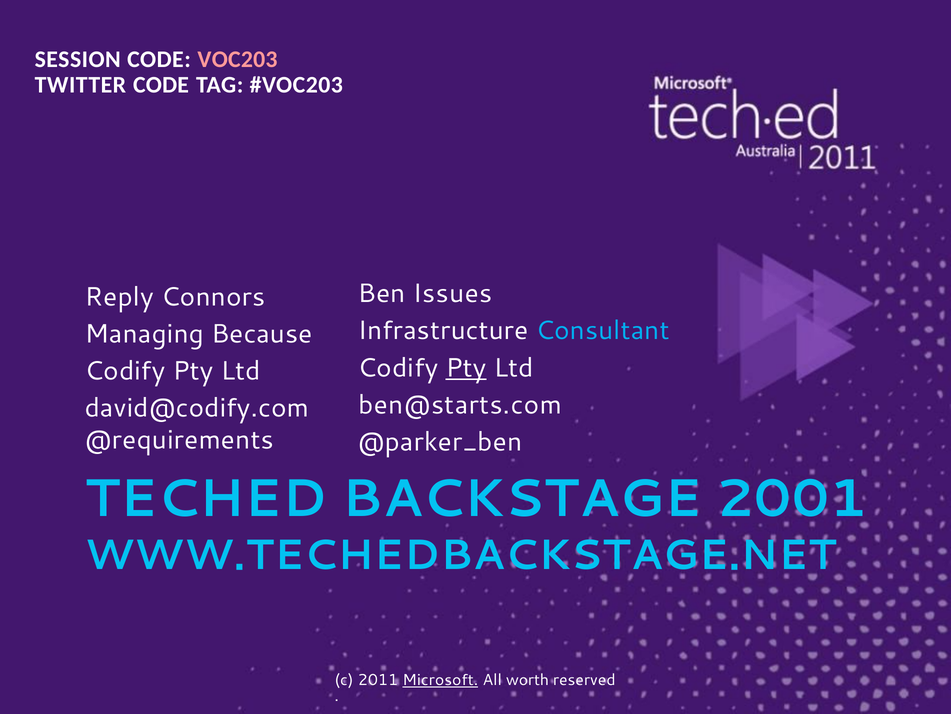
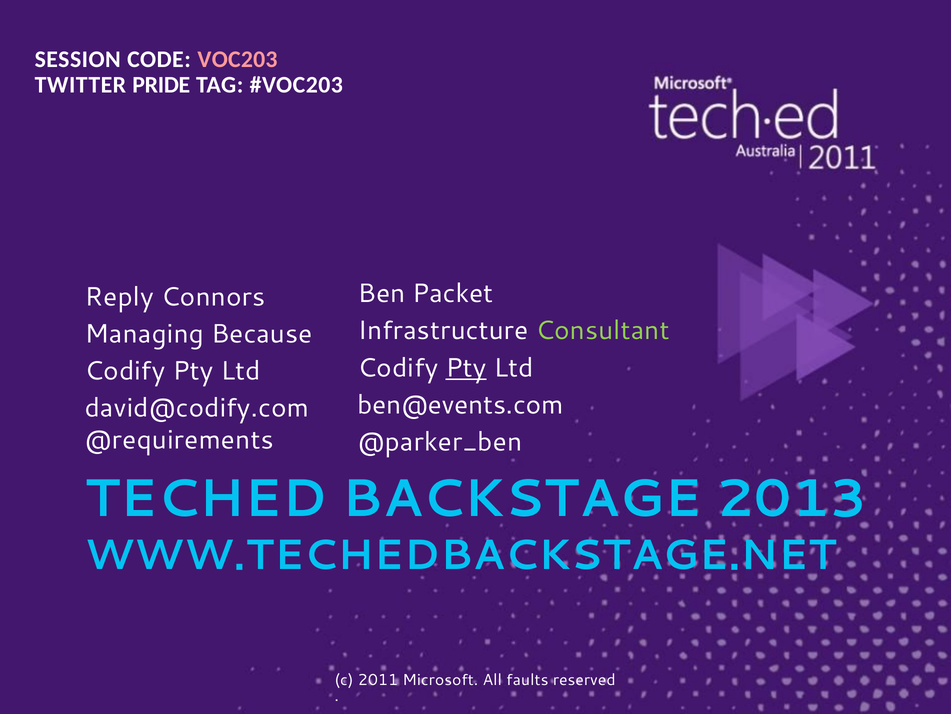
TWITTER CODE: CODE -> PRIDE (161, 85)
Issues: Issues -> Packet (453, 293)
Consultant colour: light blue -> light green (603, 330)
ben@starts.com: ben@starts.com -> ben@events.com (460, 404)
2001: 2001 -> 2013 (792, 498)
Microsoft underline: present -> none (440, 679)
worth: worth -> faults (527, 679)
